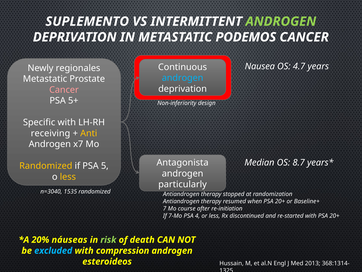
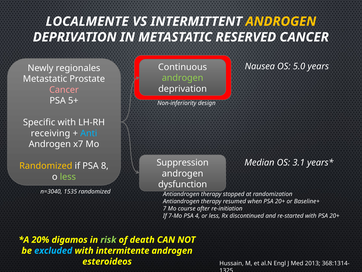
SUPLEMENTO: SUPLEMENTO -> LOCALMENTE (87, 21)
ANDROGEN colour: light green -> yellow (281, 21)
PODEMOS: PODEMOS -> RESERVED (246, 37)
4.7: 4.7 -> 5.0 (299, 66)
androgen colour: light blue -> light green (183, 78)
Anti colour: yellow -> light blue (89, 133)
Antagonista: Antagonista -> Suppression (183, 162)
8.7: 8.7 -> 3.1 (299, 162)
5: 5 -> 8 (105, 166)
less colour: yellow -> light green (68, 177)
particularly: particularly -> dysfunction (183, 184)
náuseas: náuseas -> digamos (70, 239)
compression: compression -> intermitente (123, 250)
